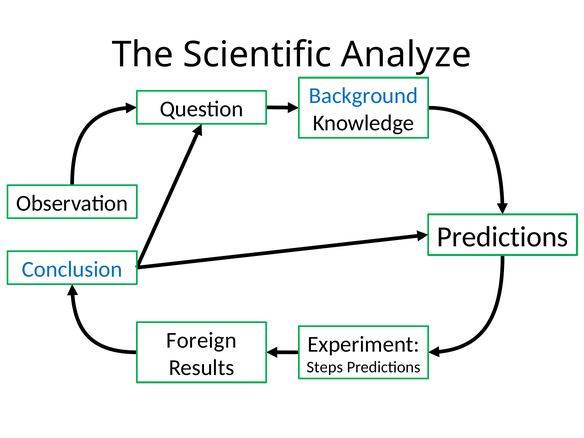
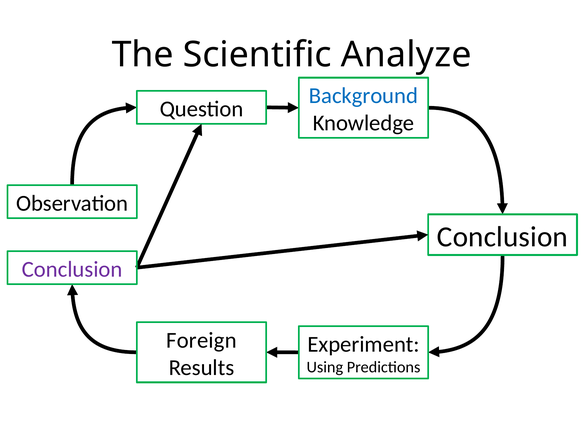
Predictions: Predictions -> Conclusion (502, 237)
Conclusion colour: blue -> purple (72, 269)
Steps: Steps -> Using (325, 367)
